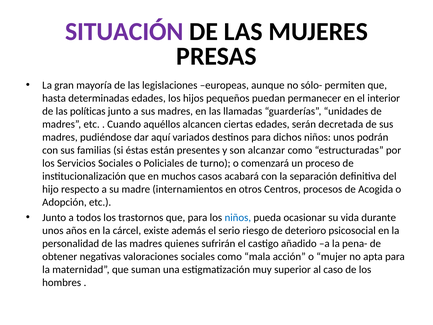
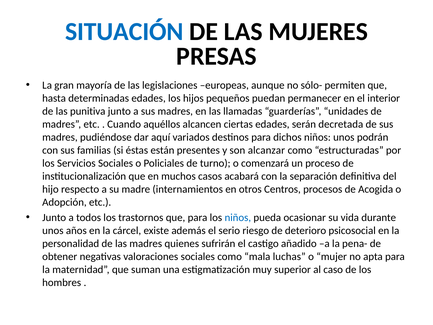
SITUACIÓN colour: purple -> blue (124, 32)
políticas: políticas -> punitiva (88, 111)
acción: acción -> luchas (289, 256)
